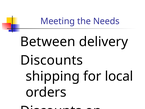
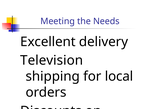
Between: Between -> Excellent (48, 42)
Discounts: Discounts -> Television (52, 60)
